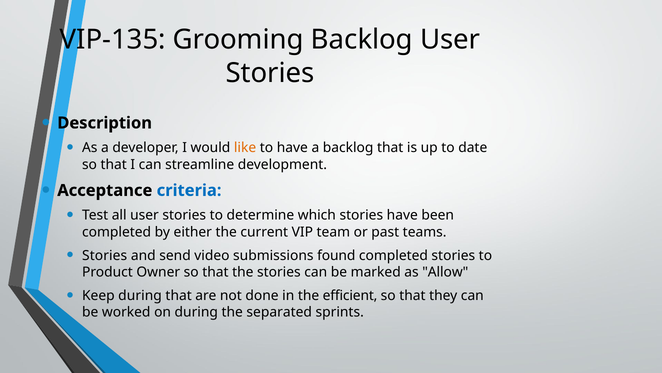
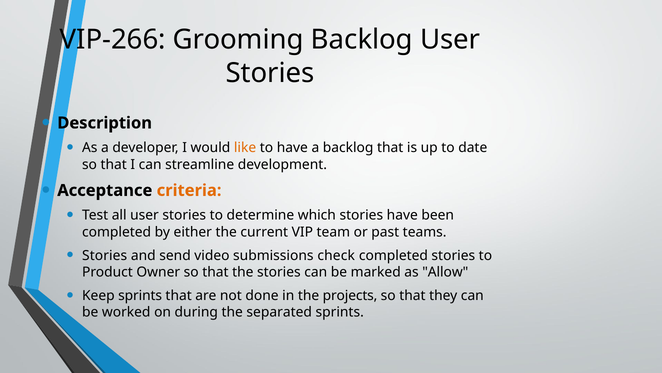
VIP-135: VIP-135 -> VIP-266 (113, 40)
criteria colour: blue -> orange (189, 190)
found: found -> check (336, 255)
Keep during: during -> sprints (140, 295)
efficient: efficient -> projects (350, 295)
